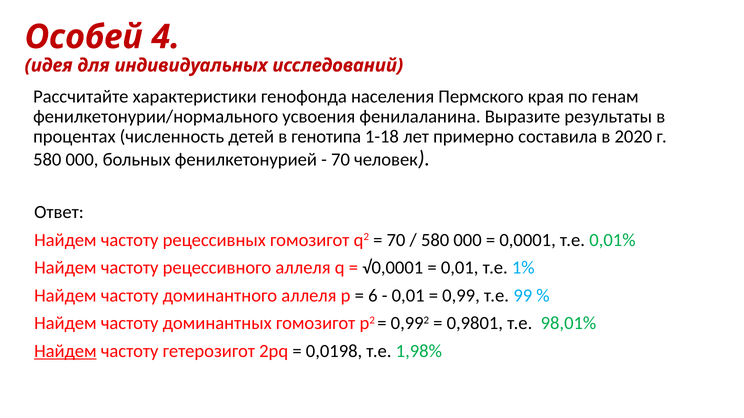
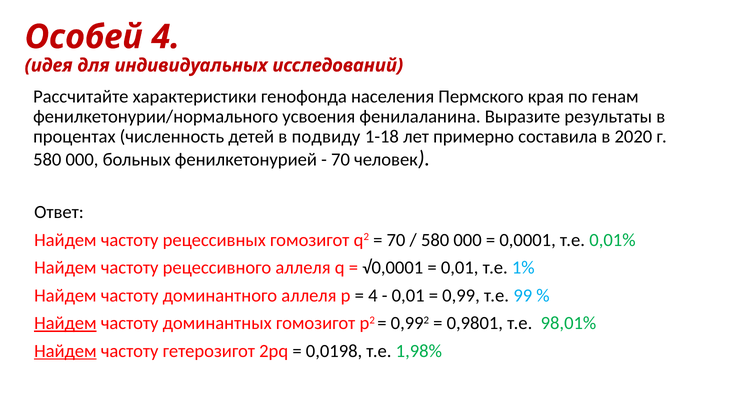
генотипа: генотипа -> подвиду (326, 137)
6: 6 -> 4 (373, 296)
Найдем underline: none -> present (65, 324)
